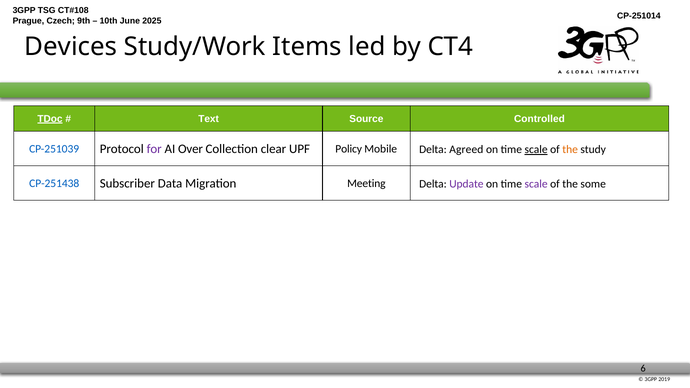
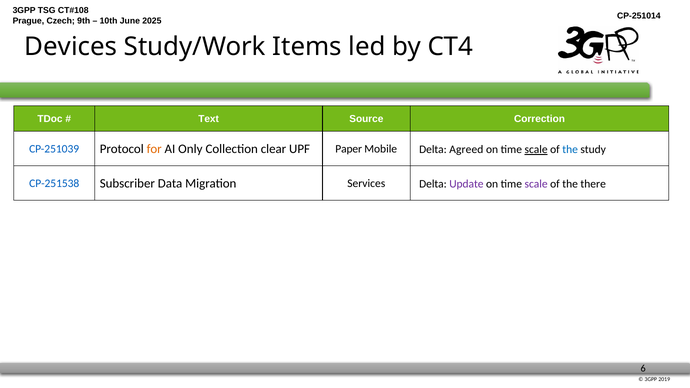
TDoc underline: present -> none (50, 119)
Controlled: Controlled -> Correction (539, 119)
for colour: purple -> orange (154, 149)
Over: Over -> Only (190, 149)
Policy: Policy -> Paper (349, 149)
the colour: orange -> blue (570, 150)
CP-251438: CP-251438 -> CP-251538 (54, 183)
Meeting: Meeting -> Services (366, 183)
some: some -> there (593, 184)
